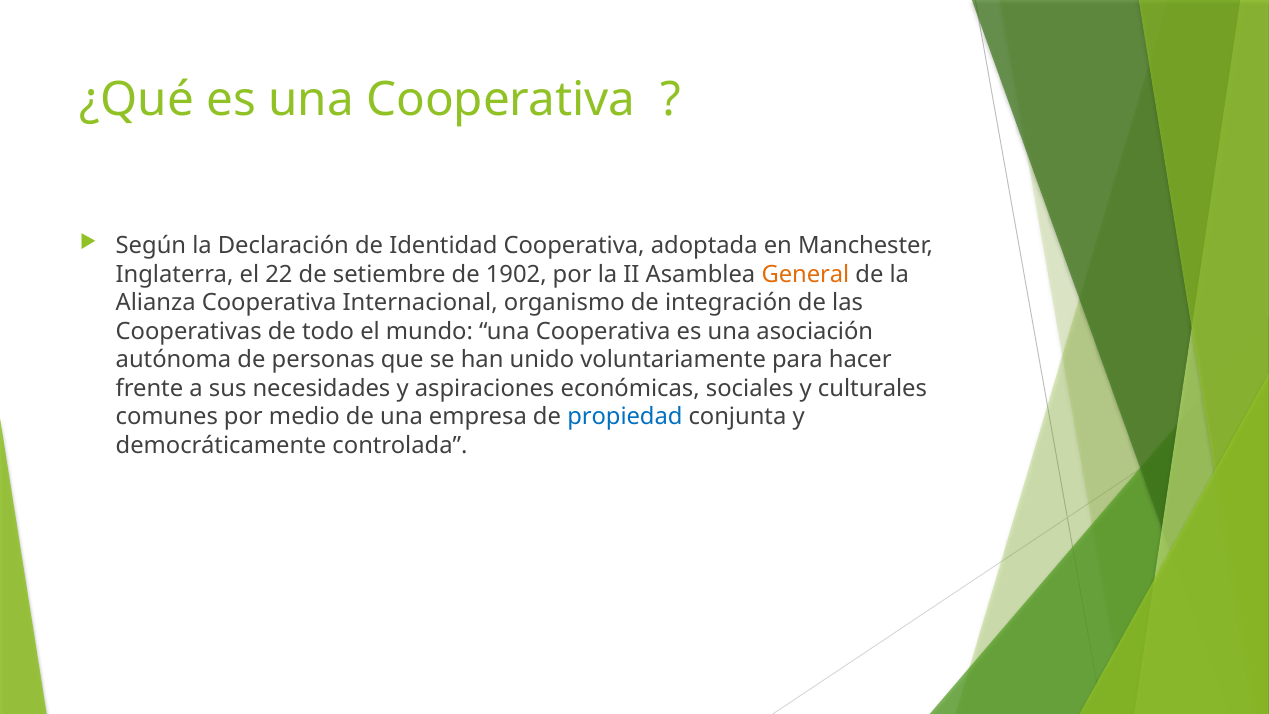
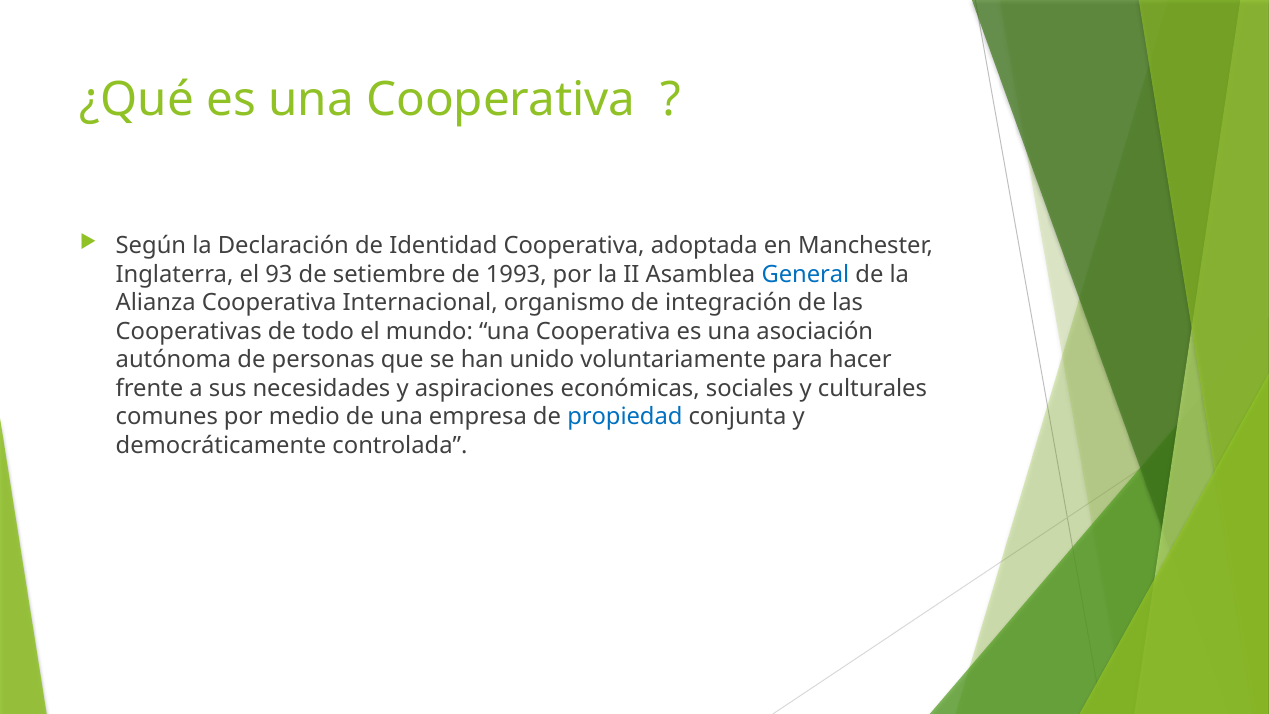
22: 22 -> 93 (279, 274)
1902: 1902 -> 1993 (516, 274)
General colour: orange -> blue (805, 274)
